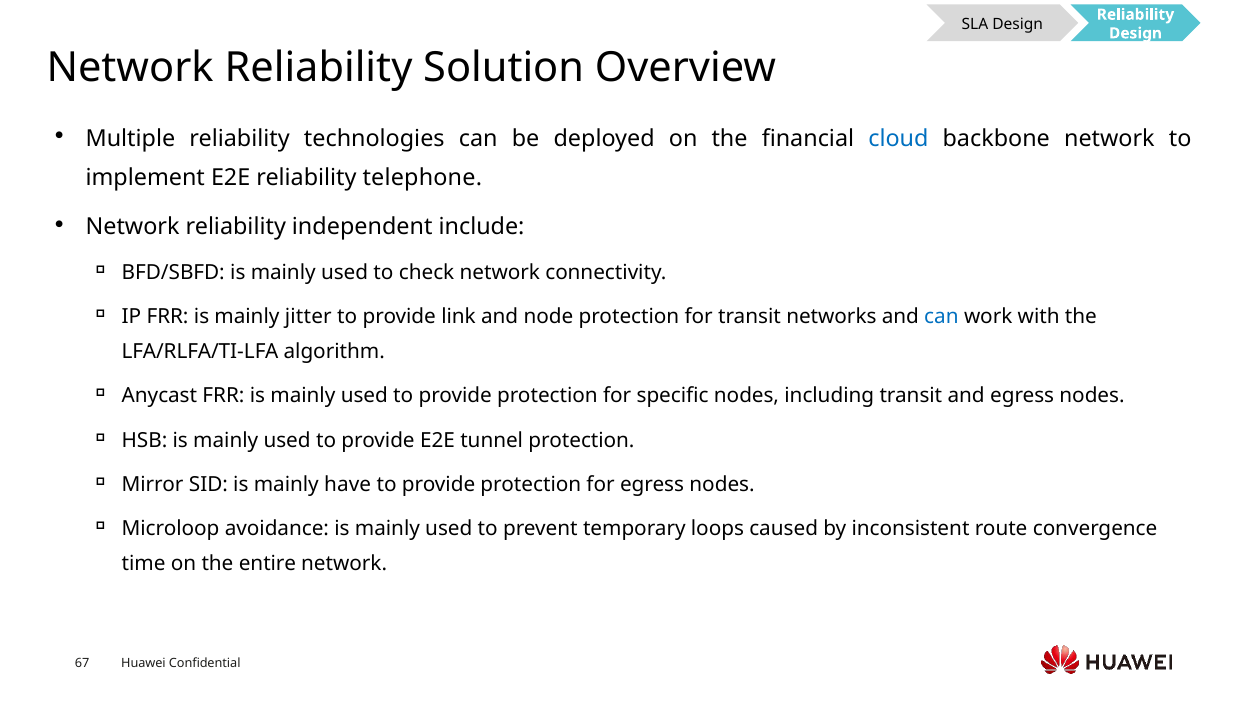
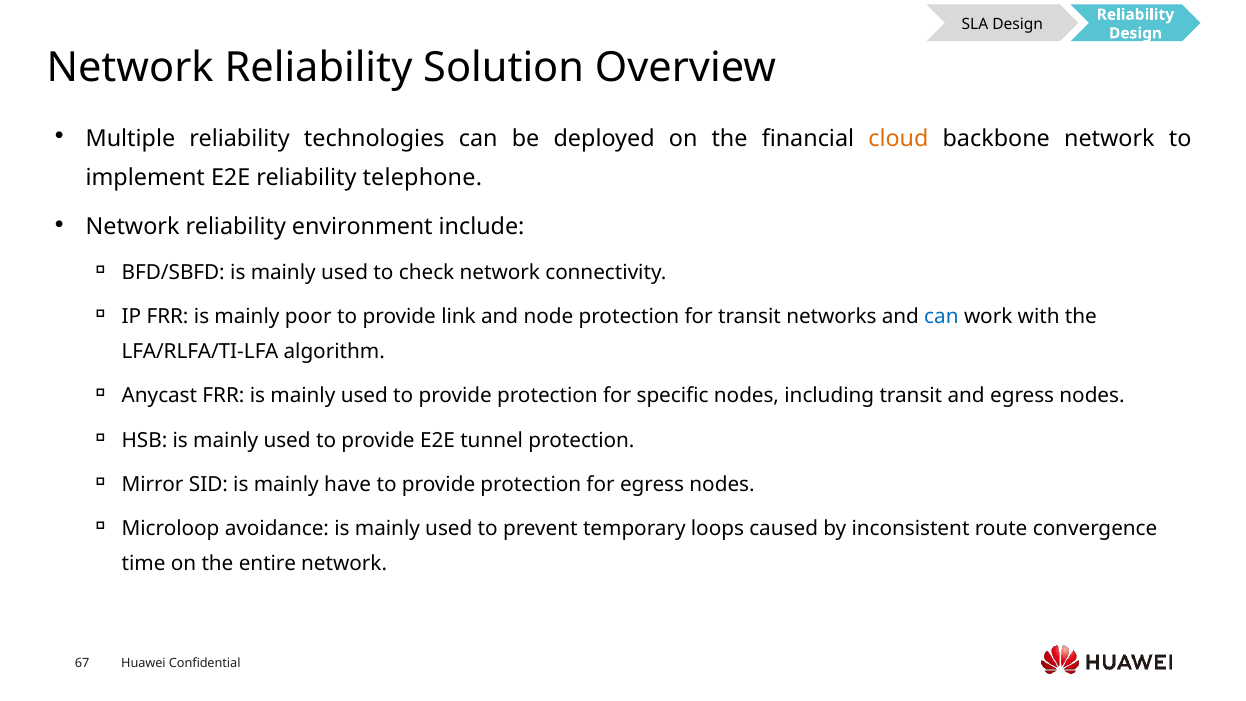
cloud colour: blue -> orange (898, 138)
independent: independent -> environment (362, 227)
jitter: jitter -> poor (308, 317)
